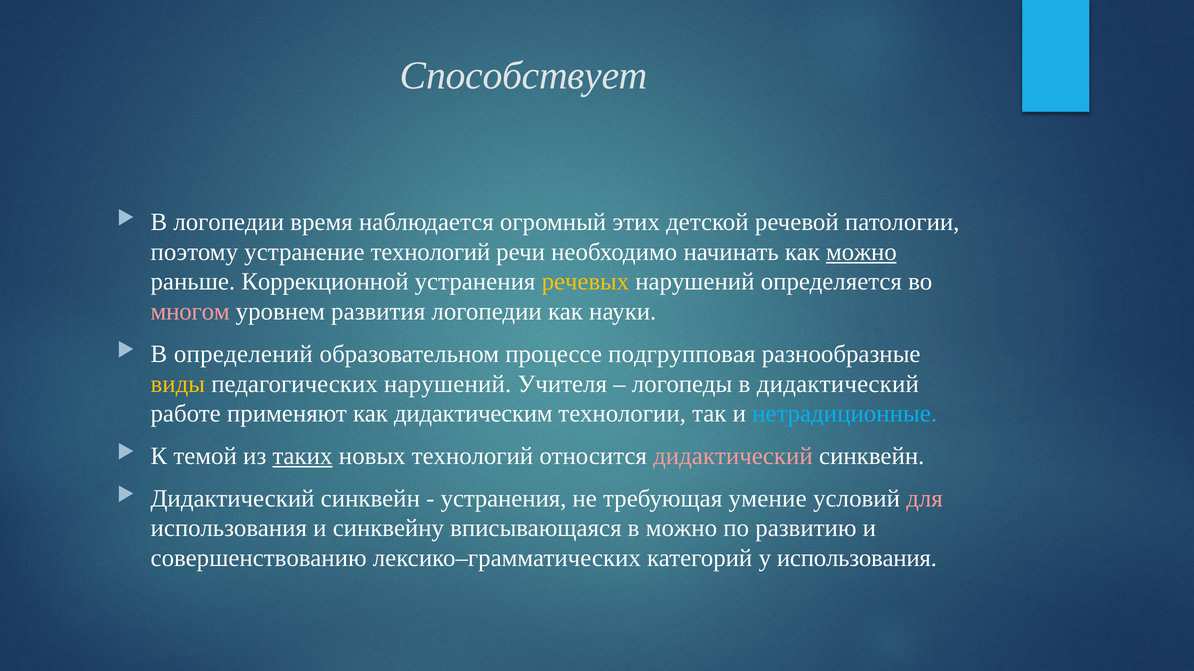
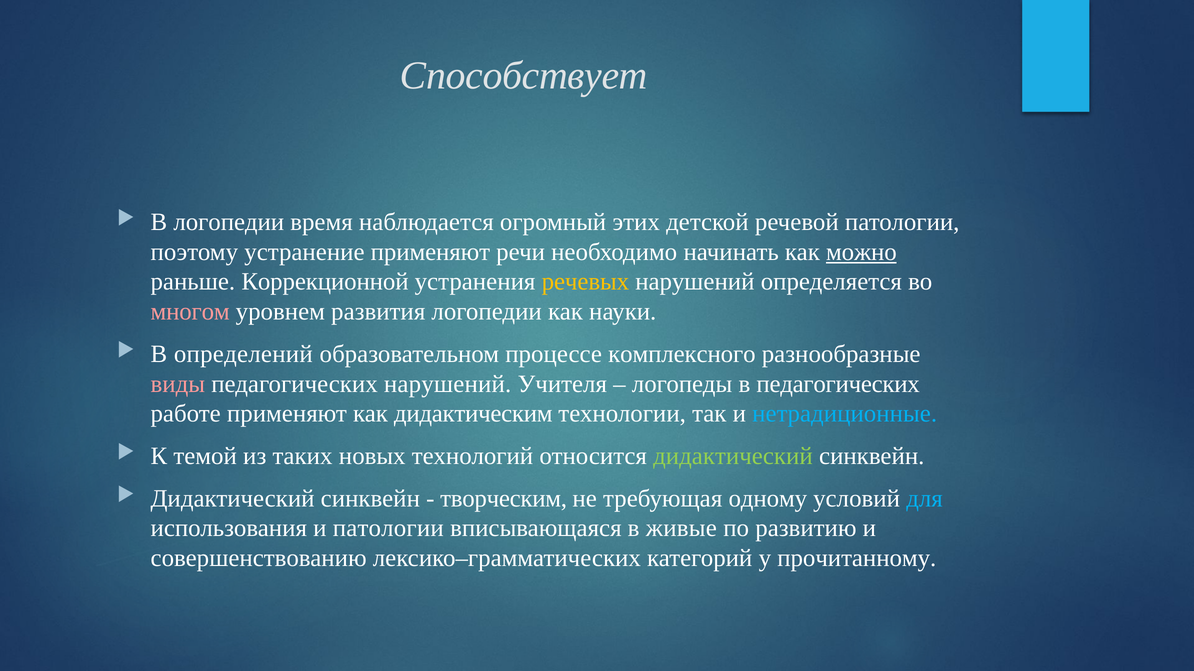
устранение технологий: технологий -> применяют (430, 252)
подгрупповая: подгрупповая -> комплексного (682, 354)
виды colour: yellow -> pink (178, 384)
в дидактический: дидактический -> педагогических (838, 384)
таких underline: present -> none (303, 456)
дидактический colour: pink -> light green (733, 456)
устранения: устранения -> творческим (504, 499)
умение: умение -> одному (768, 499)
для colour: pink -> light blue (925, 499)
и синквейну: синквейну -> патологии (388, 529)
в можно: можно -> живые (681, 529)
у использования: использования -> прочитанному (857, 559)
